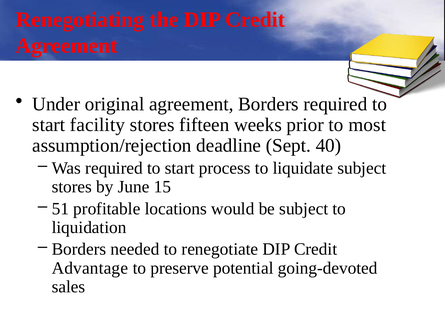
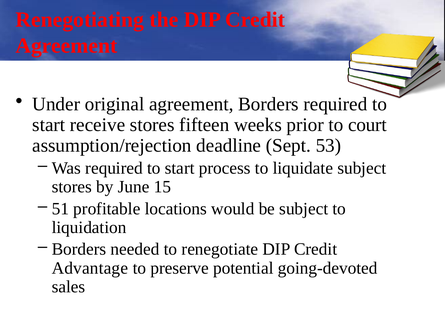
facility: facility -> receive (98, 125)
most: most -> court (367, 125)
40: 40 -> 53 (329, 145)
